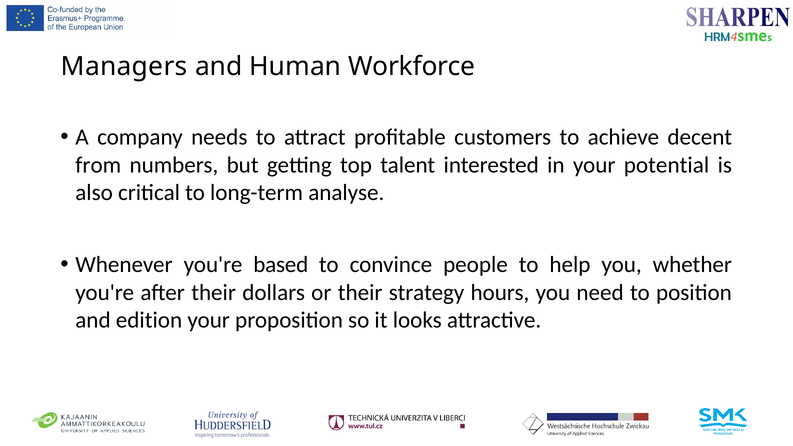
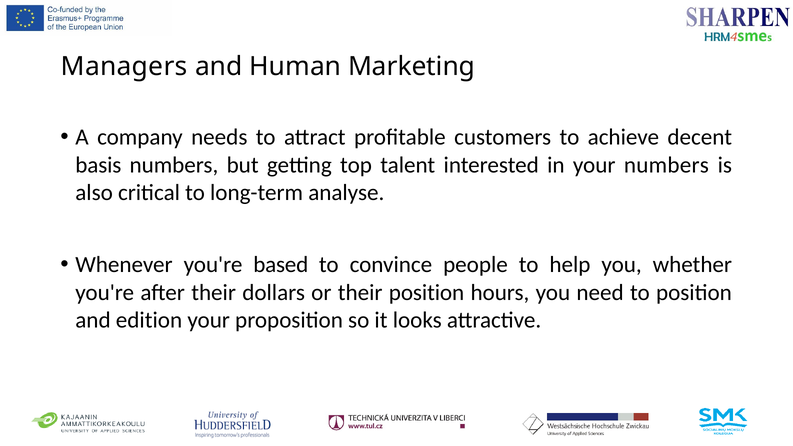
Workforce: Workforce -> Marketing (412, 67)
from: from -> basis (98, 165)
your potential: potential -> numbers (666, 165)
their strategy: strategy -> position (427, 293)
